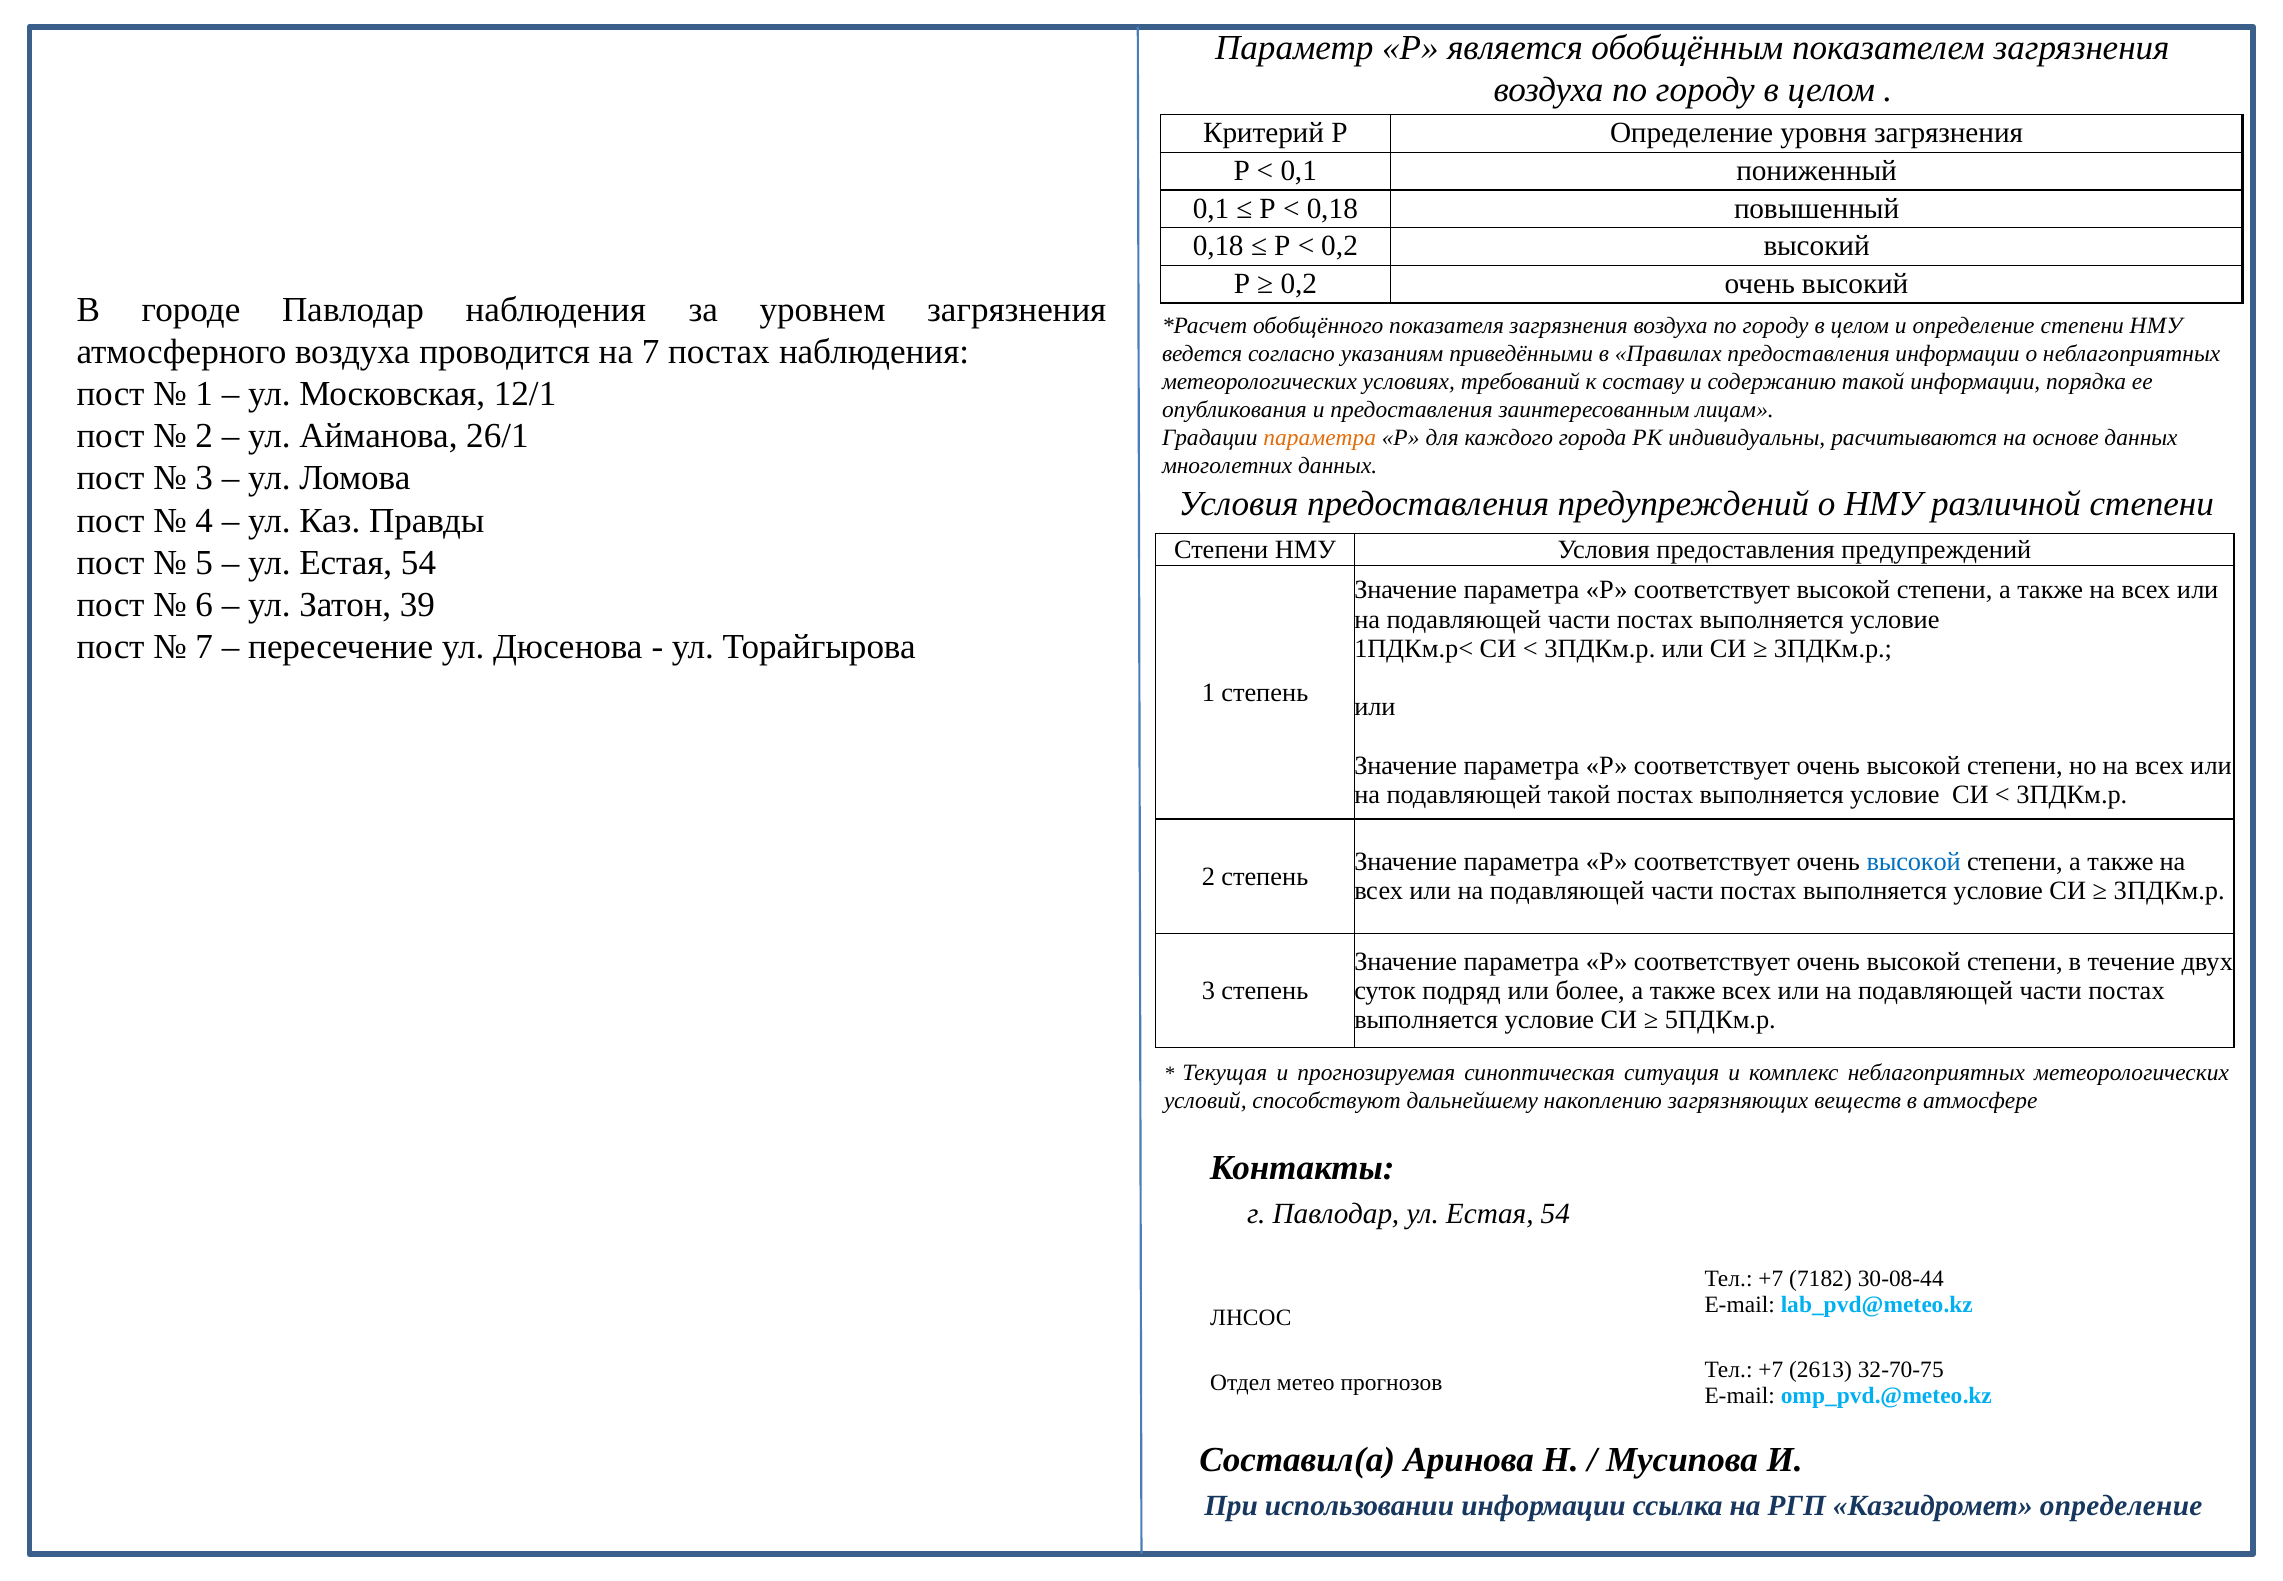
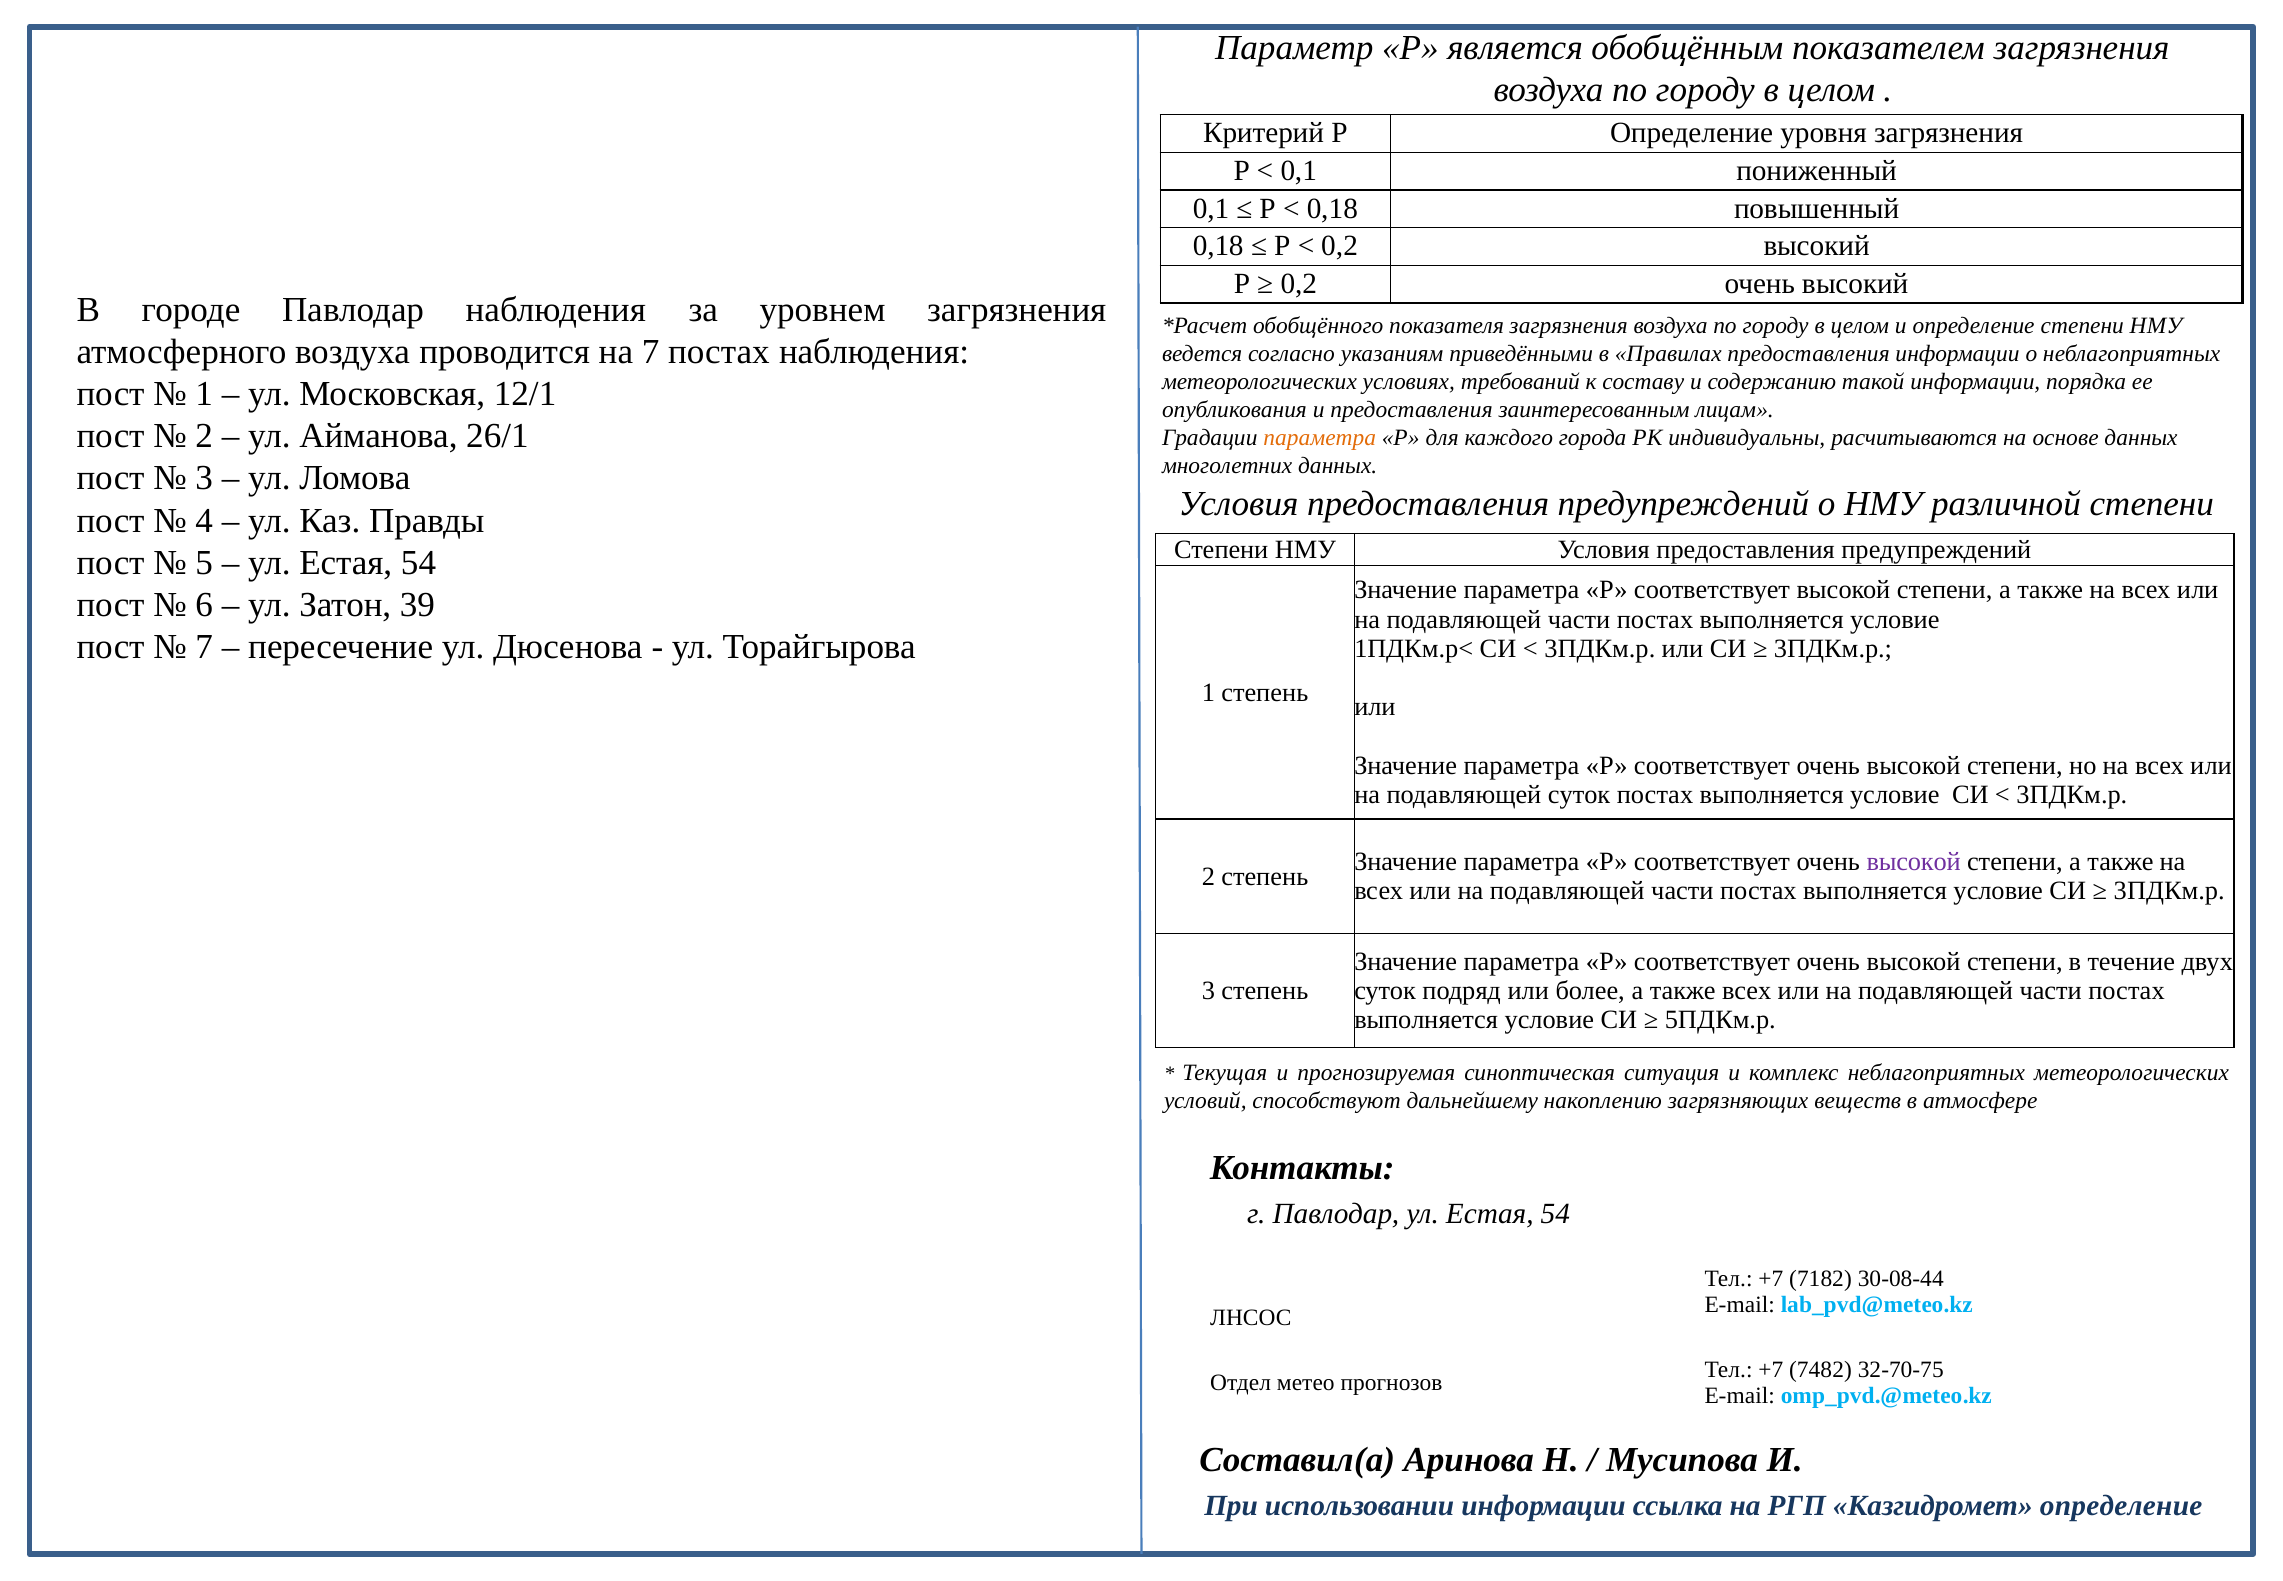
подавляющей такой: такой -> суток (1579, 794)
высокой colour: blue -> purple (1914, 862)
2613: 2613 -> 7482 (1820, 1369)
